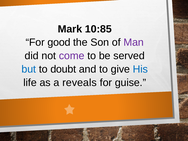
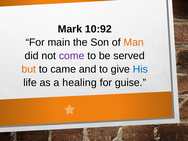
10:85: 10:85 -> 10:92 (98, 29)
good: good -> main (59, 42)
Man colour: purple -> orange (134, 42)
but colour: blue -> orange (29, 69)
doubt: doubt -> came (63, 69)
reveals: reveals -> healing (80, 83)
